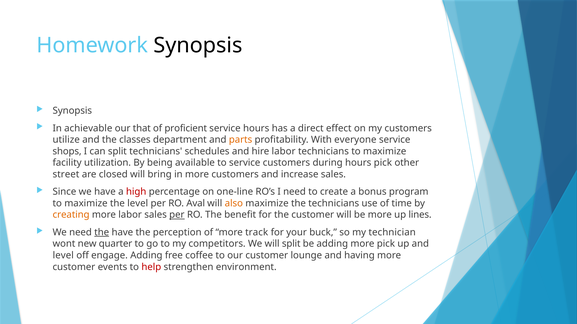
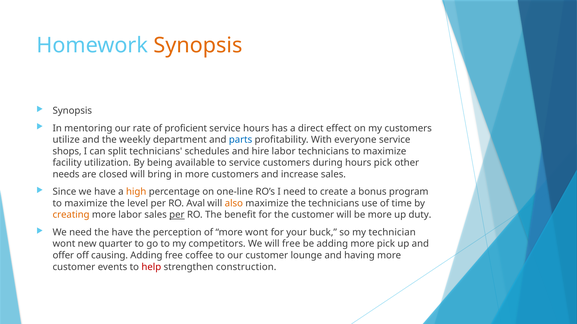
Synopsis colour: black -> orange (198, 46)
achievable: achievable -> mentoring (88, 128)
that: that -> rate (142, 128)
classes: classes -> weekly (135, 140)
parts colour: orange -> blue (241, 140)
street: street -> needs (66, 175)
high colour: red -> orange (136, 192)
lines: lines -> duty (420, 215)
the underline: present -> none (102, 233)
more track: track -> wont (257, 233)
will split: split -> free (291, 244)
level: level -> offer (63, 256)
engage: engage -> causing (110, 256)
environment: environment -> construction (246, 267)
